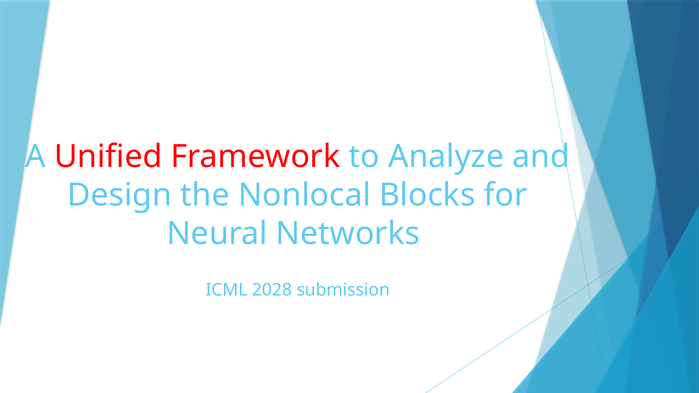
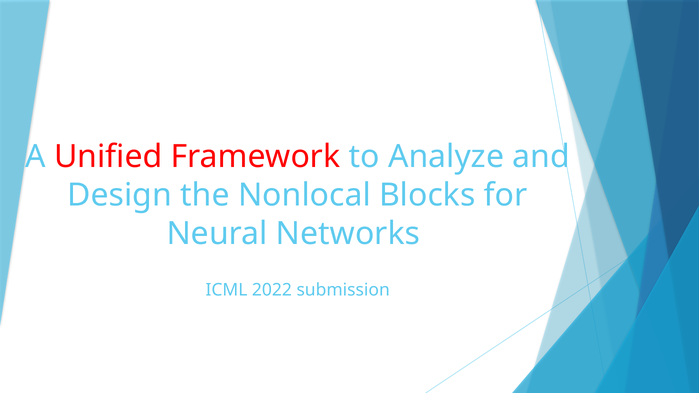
2028: 2028 -> 2022 (272, 290)
